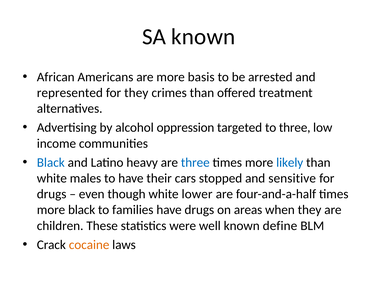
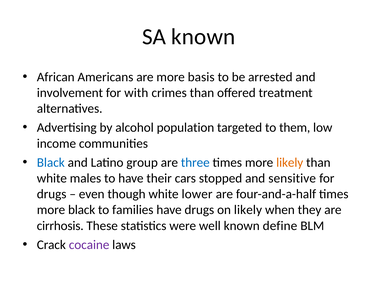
represented: represented -> involvement (70, 93)
for they: they -> with (136, 93)
oppression: oppression -> population (185, 127)
to three: three -> them (295, 127)
heavy: heavy -> group (142, 162)
likely colour: blue -> orange (290, 162)
on areas: areas -> likely (248, 210)
children: children -> cirrhosis (60, 225)
cocaine colour: orange -> purple (89, 244)
